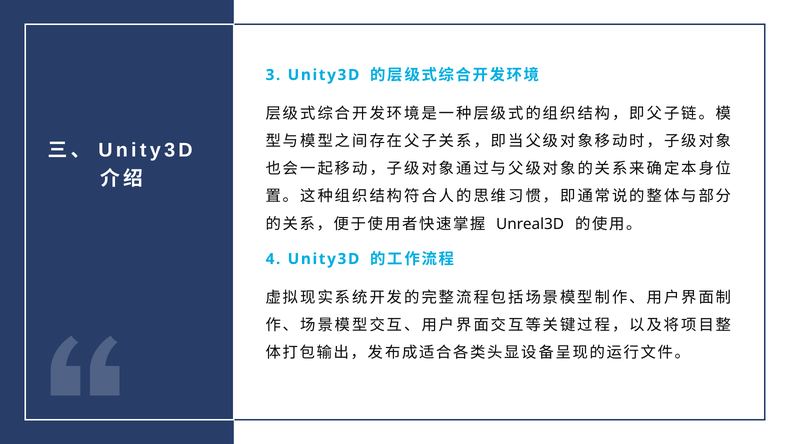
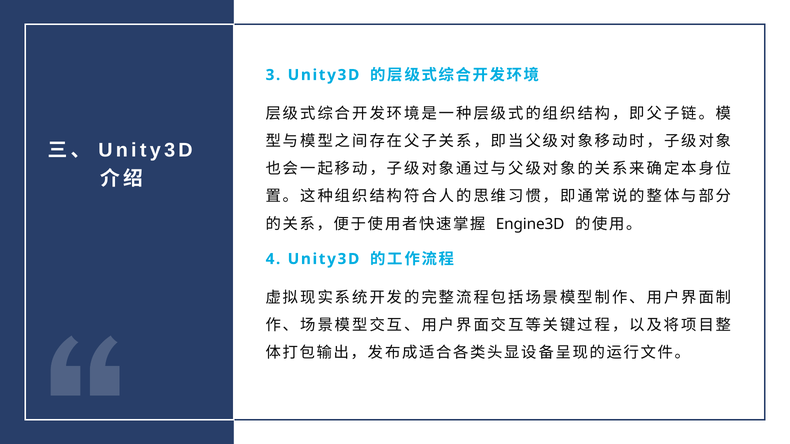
Unreal3D: Unreal3D -> Engine3D (530, 224)
